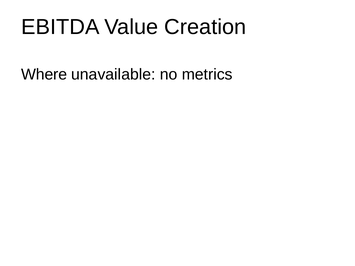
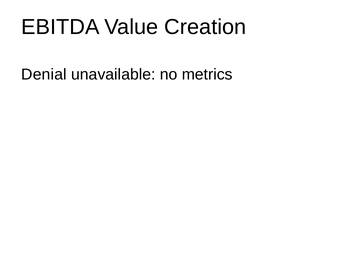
Where: Where -> Denial (44, 74)
